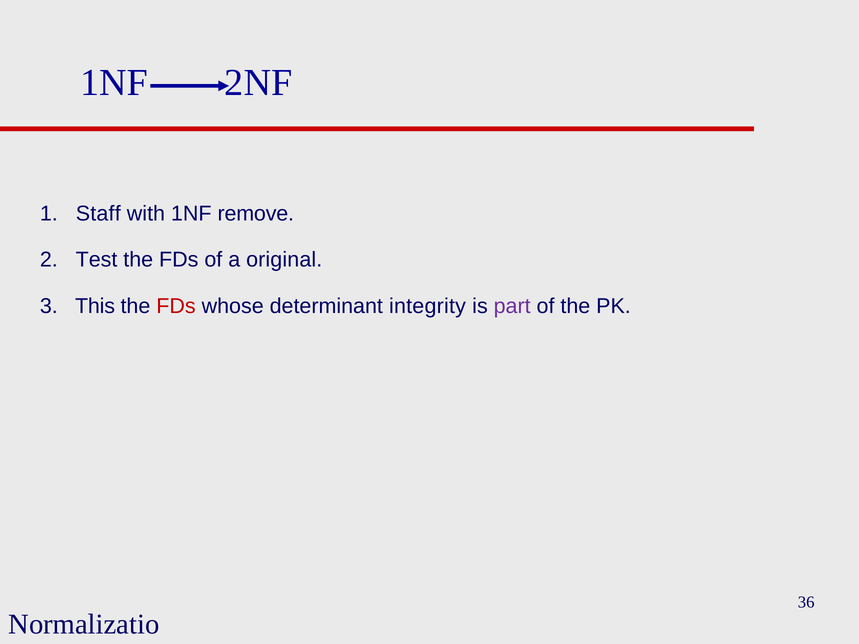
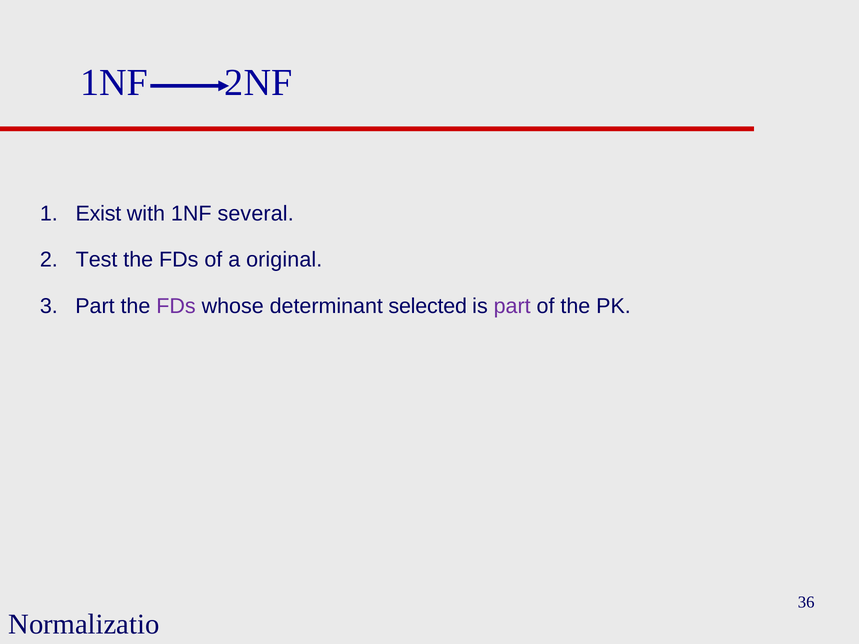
Staff: Staff -> Exist (98, 214)
remove: remove -> several (256, 214)
3 This: This -> Part (95, 306)
FDs colour: red -> purple (176, 306)
integrity: integrity -> selected (428, 306)
